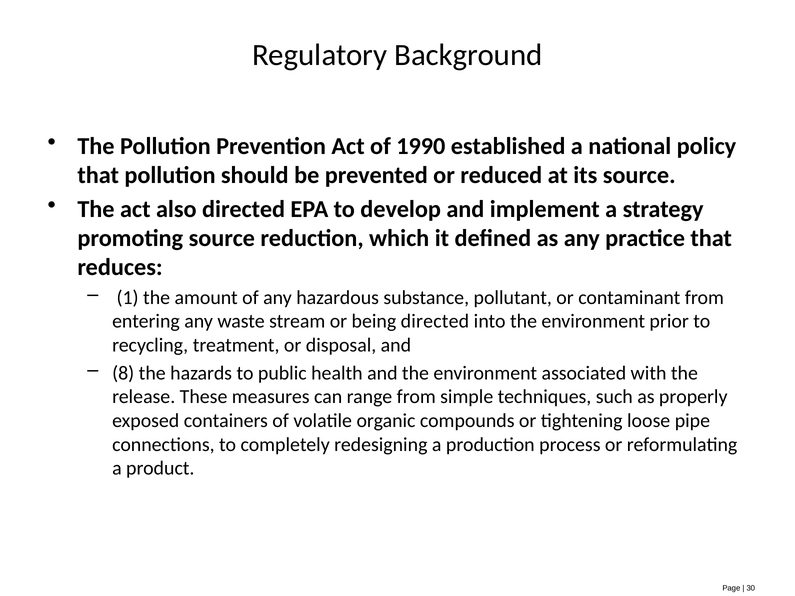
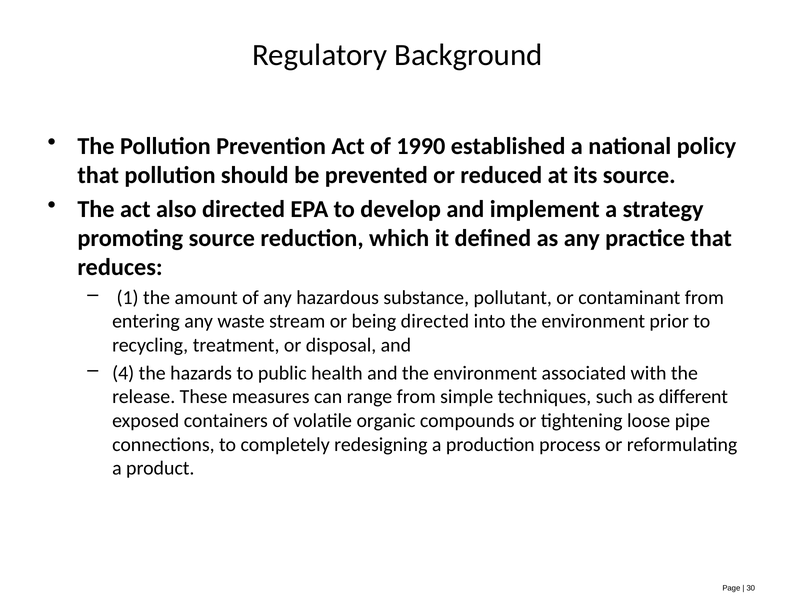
8: 8 -> 4 (123, 373)
properly: properly -> different (693, 397)
